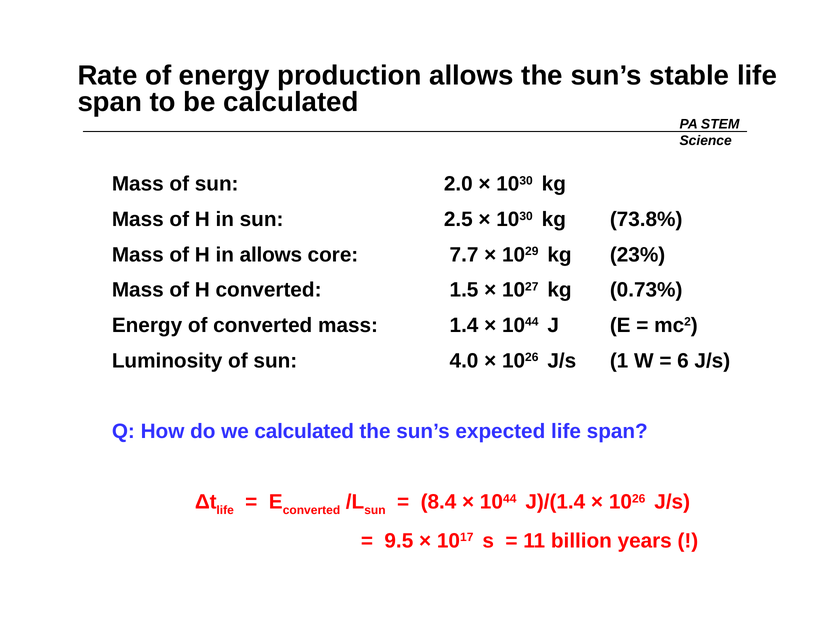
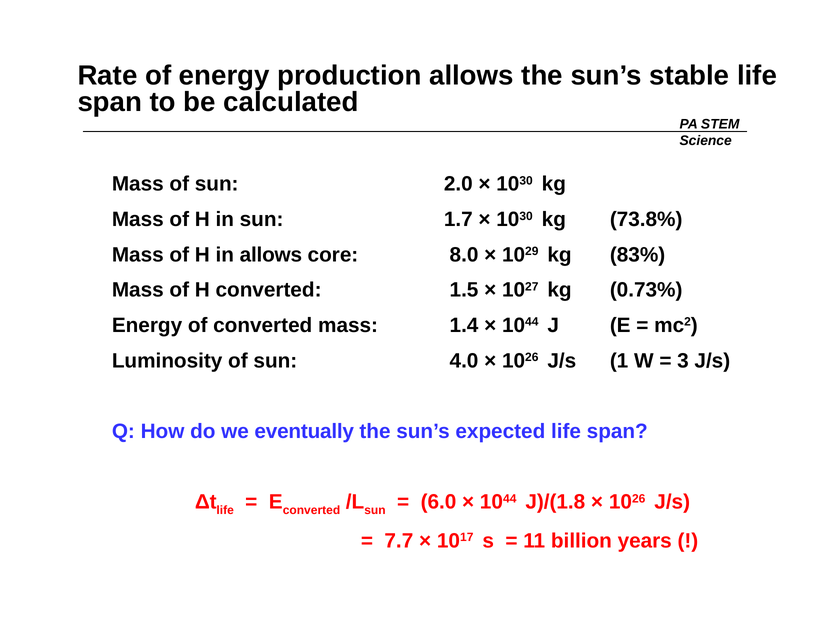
2.5: 2.5 -> 1.7 (458, 219)
7.7: 7.7 -> 8.0 (464, 255)
23%: 23% -> 83% (638, 255)
6: 6 -> 3 (683, 360)
we calculated: calculated -> eventually (304, 431)
8.4: 8.4 -> 6.0 (438, 502)
J)/(1.4: J)/(1.4 -> J)/(1.8 (555, 502)
9.5: 9.5 -> 7.7 (399, 540)
